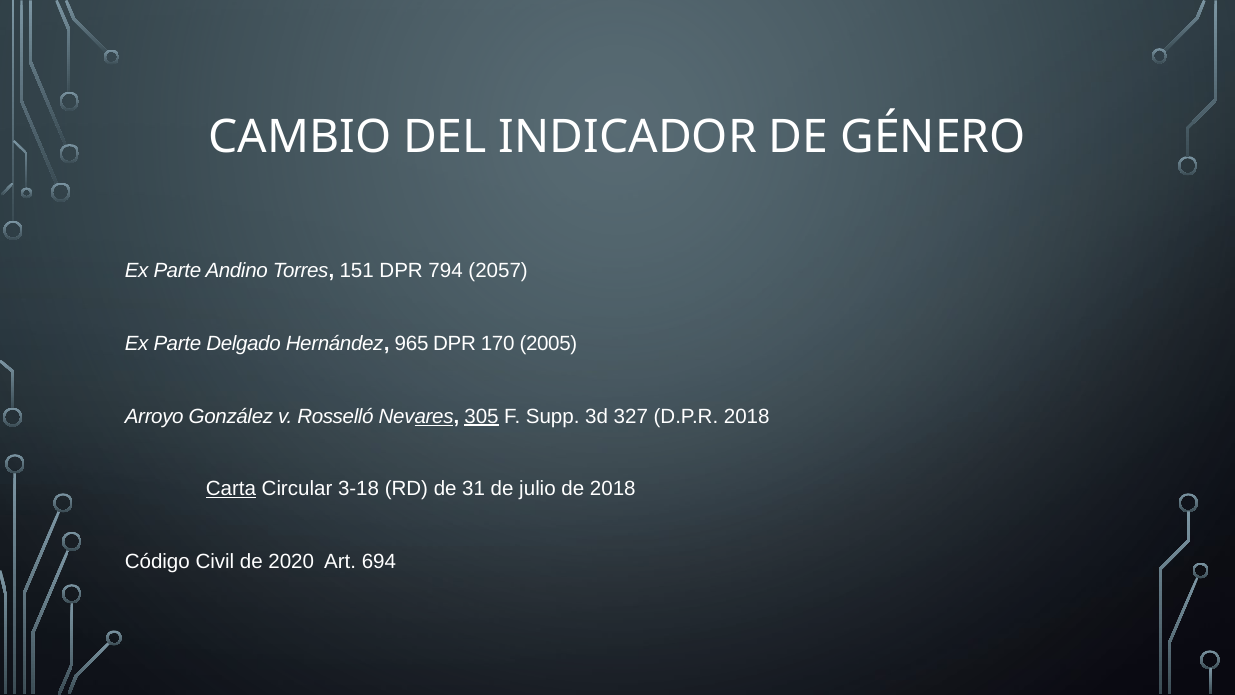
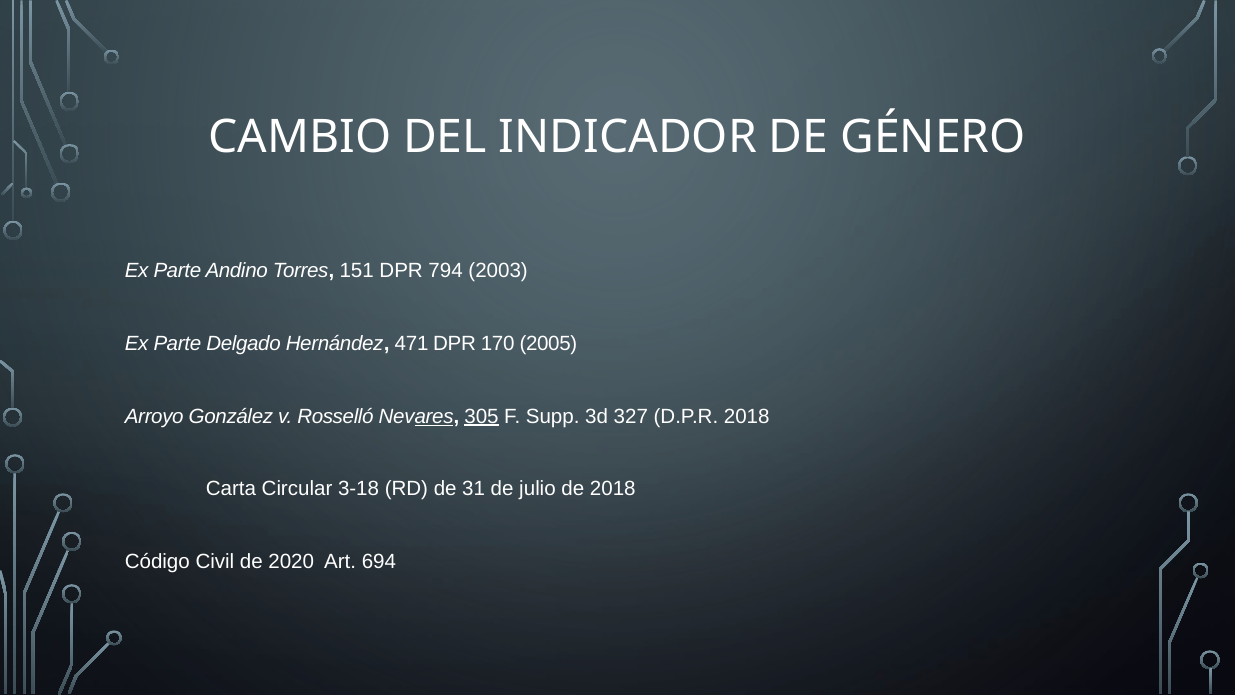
2057: 2057 -> 2003 (498, 271)
965: 965 -> 471 (412, 344)
Carta underline: present -> none (231, 489)
